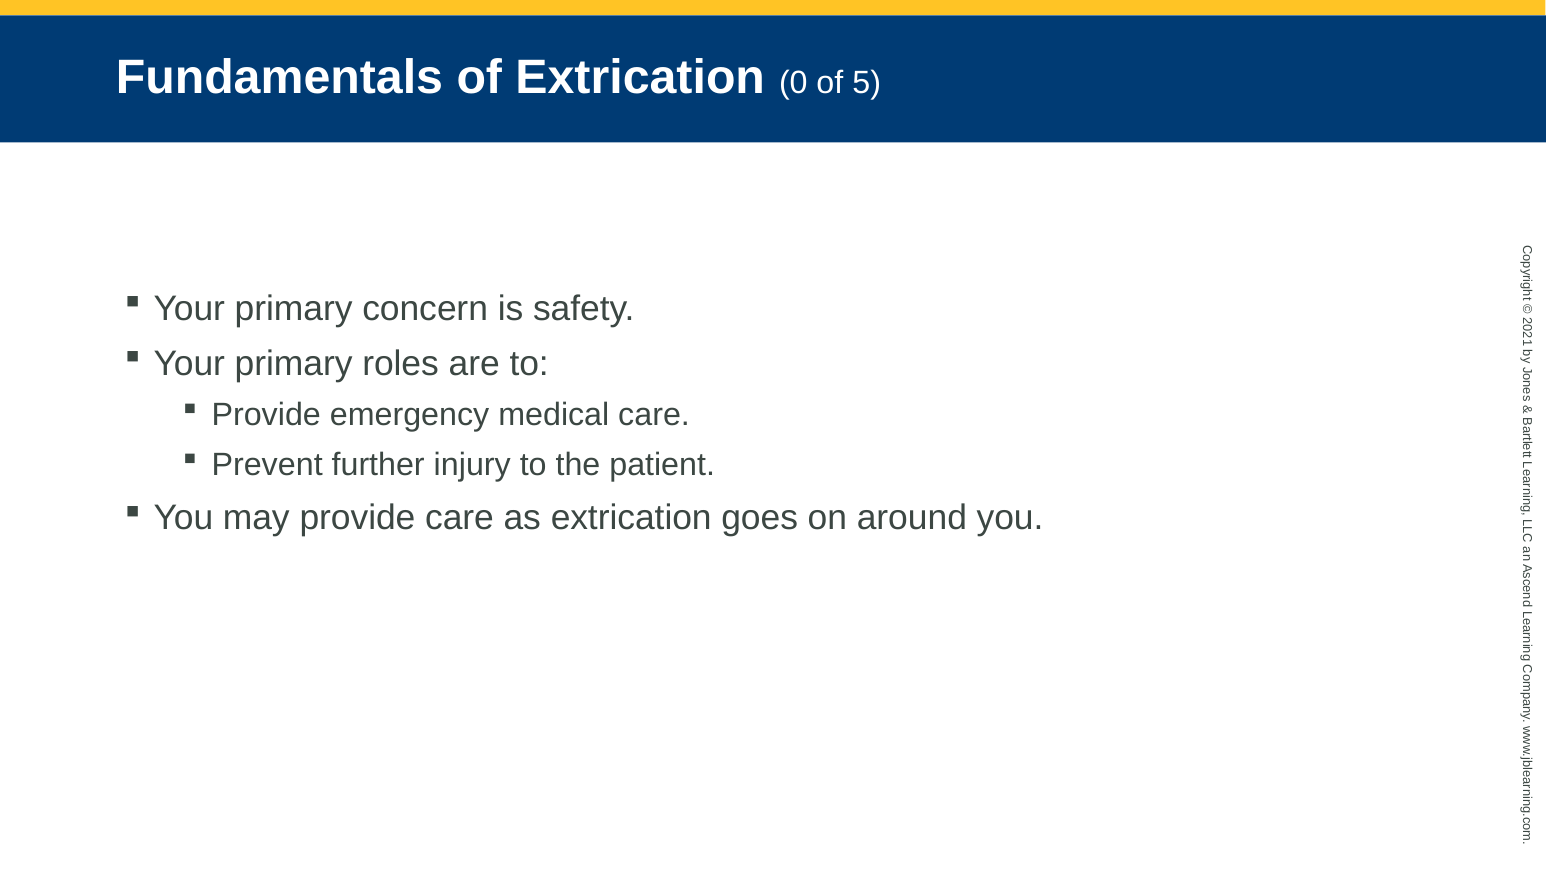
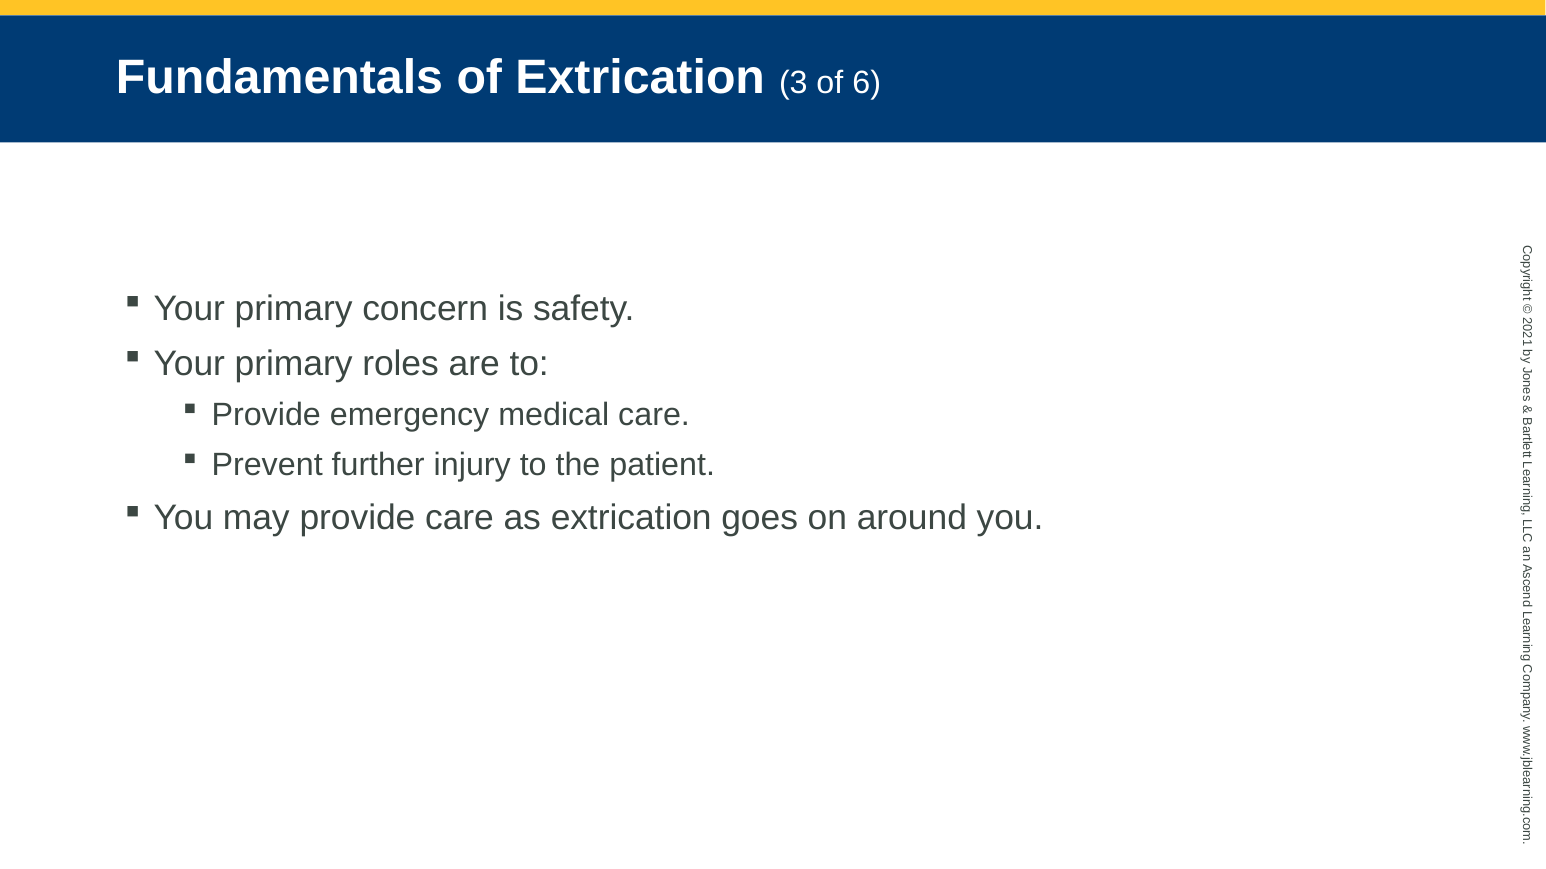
Extrication 0: 0 -> 3 (793, 83)
5: 5 -> 6 (867, 83)
